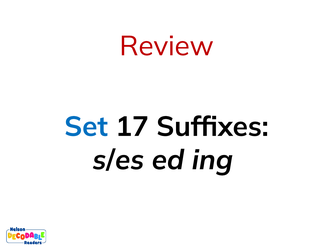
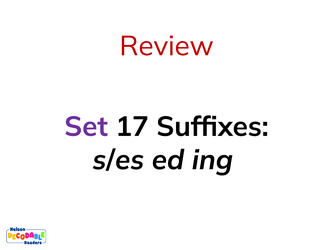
Set colour: blue -> purple (86, 127)
